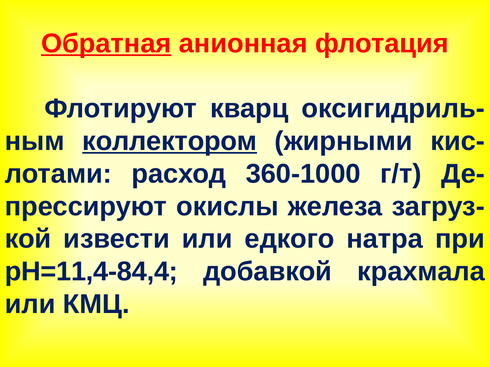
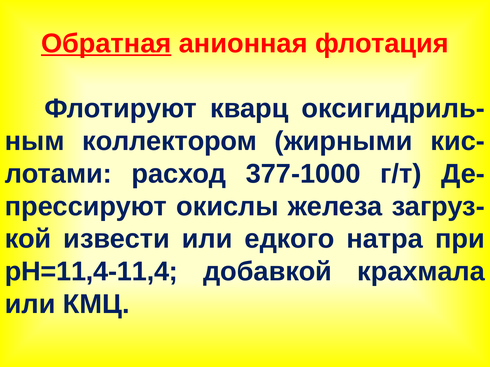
коллектором underline: present -> none (170, 141)
360-1000: 360-1000 -> 377-1000 (303, 174)
рН=11,4-84,4: рН=11,4-84,4 -> рН=11,4-11,4 (91, 272)
